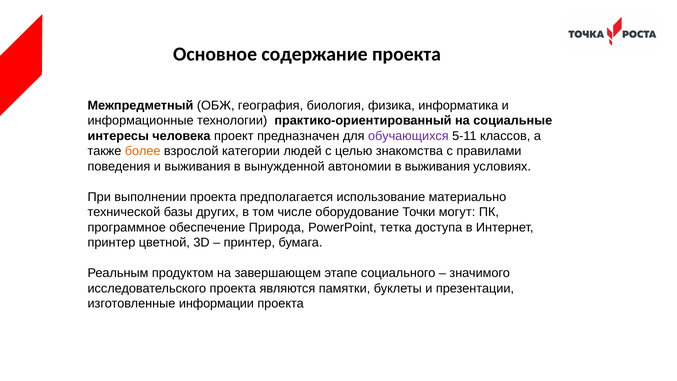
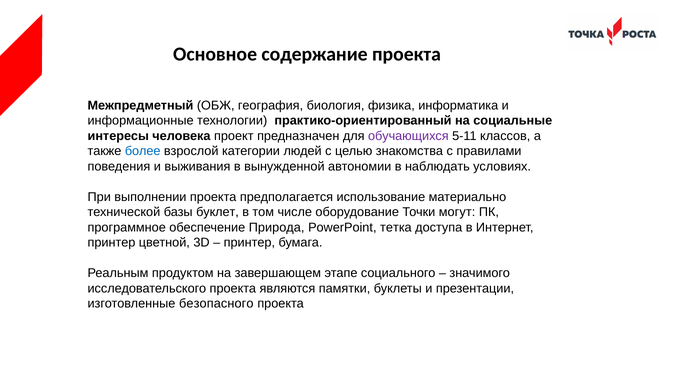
более colour: orange -> blue (143, 151)
в выживания: выживания -> наблюдать (437, 166)
других: других -> буклет (217, 212)
информации: информации -> безопасного (216, 303)
